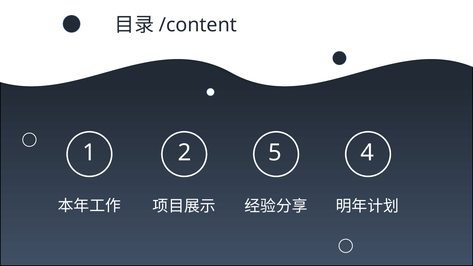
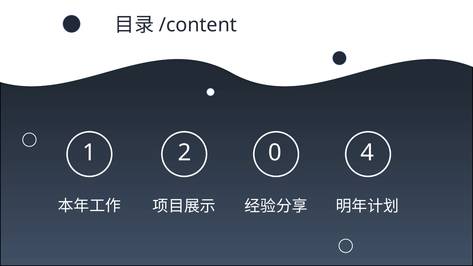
5: 5 -> 0 (275, 153)
